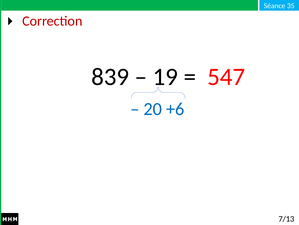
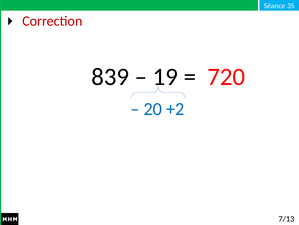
547: 547 -> 720 (226, 77)
+6: +6 -> +2 (175, 109)
